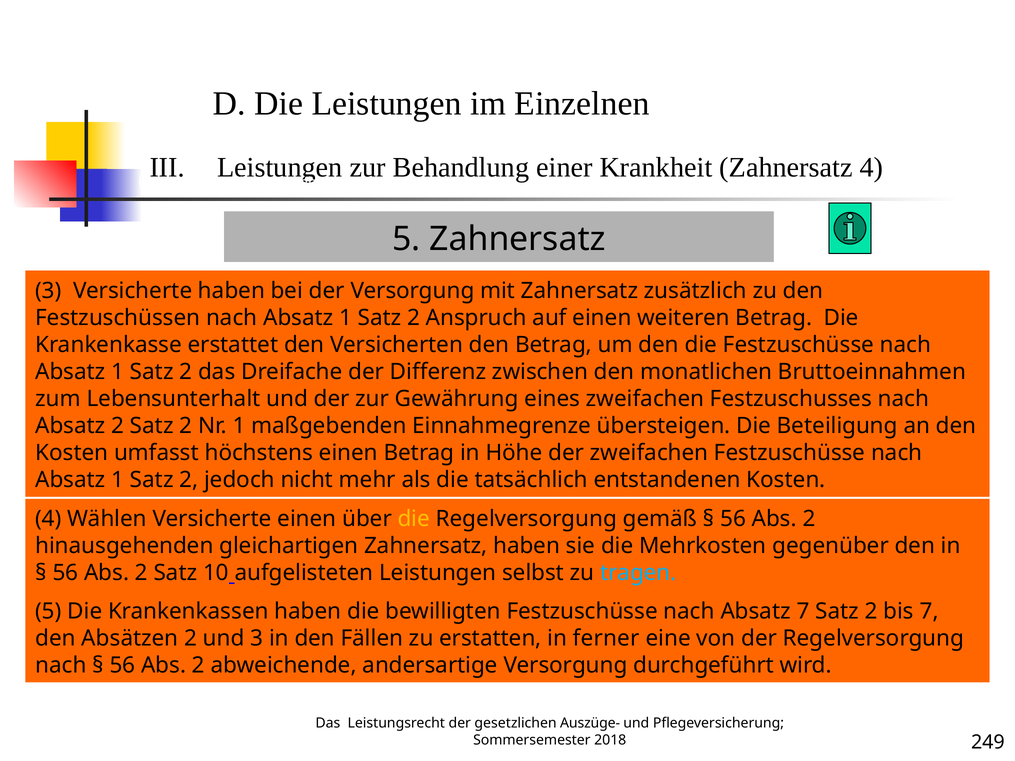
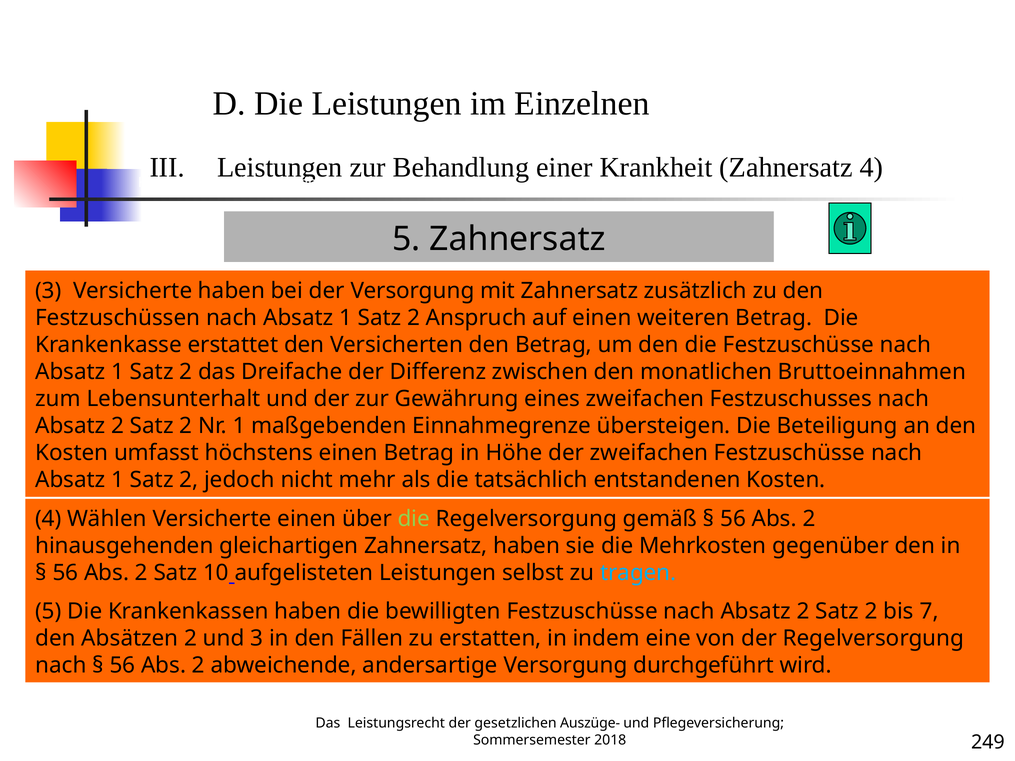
die colour: yellow -> light green (414, 519)
Festzuschüsse nach Absatz 7: 7 -> 2 (803, 612)
ferner: ferner -> indem (606, 639)
